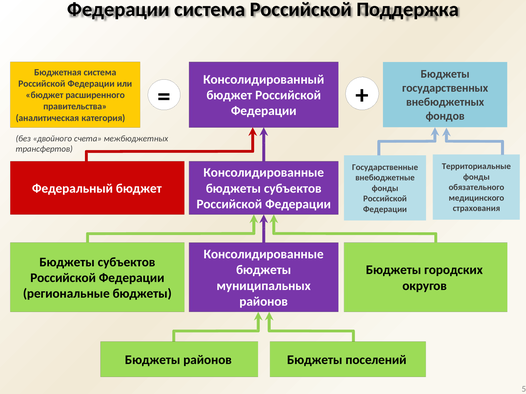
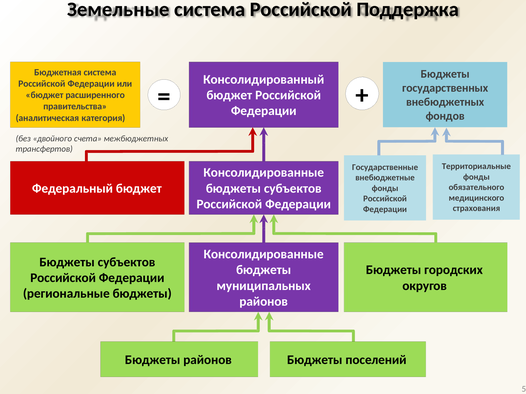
Федерации: Федерации -> Земельные (118, 9)
